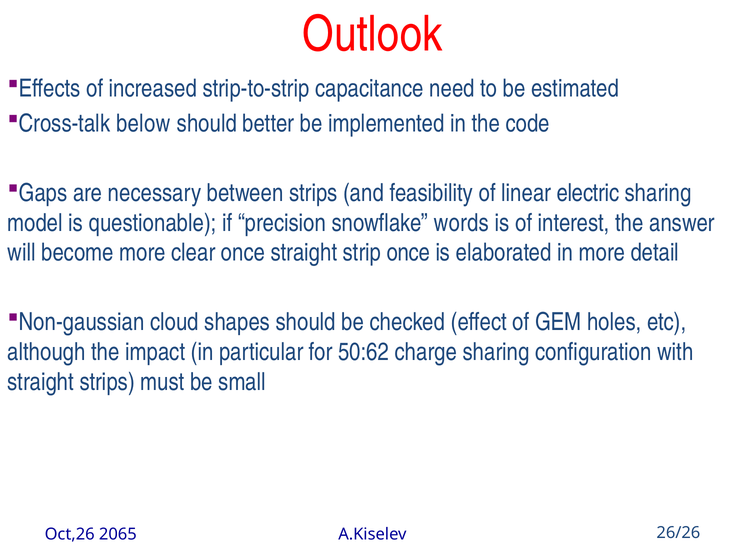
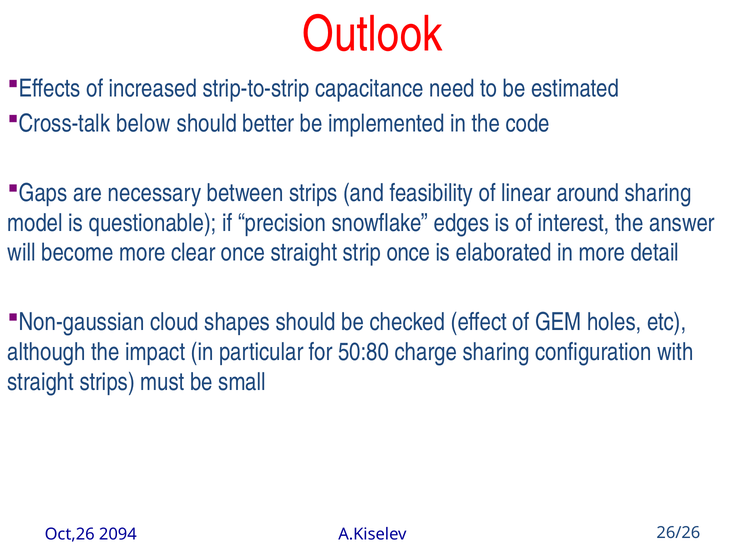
electric: electric -> around (588, 193)
words: words -> edges (462, 223)
50:62: 50:62 -> 50:80 (364, 352)
2065: 2065 -> 2094 (118, 534)
